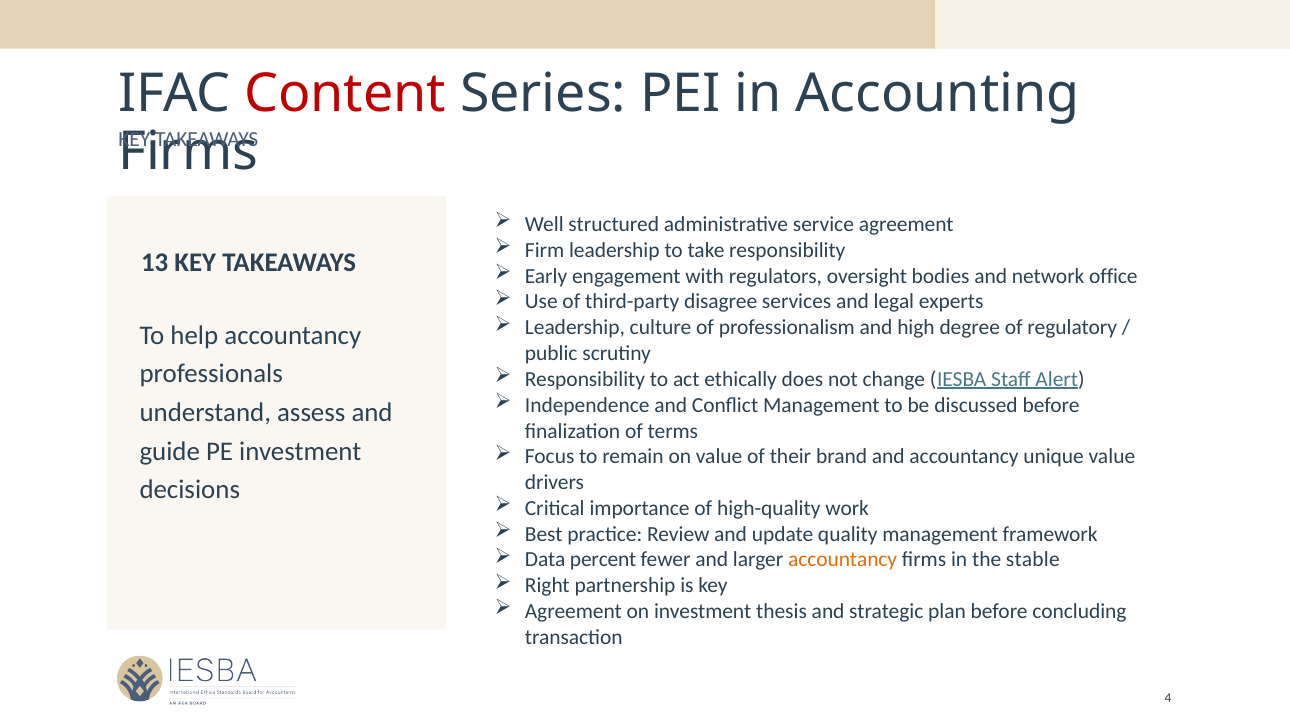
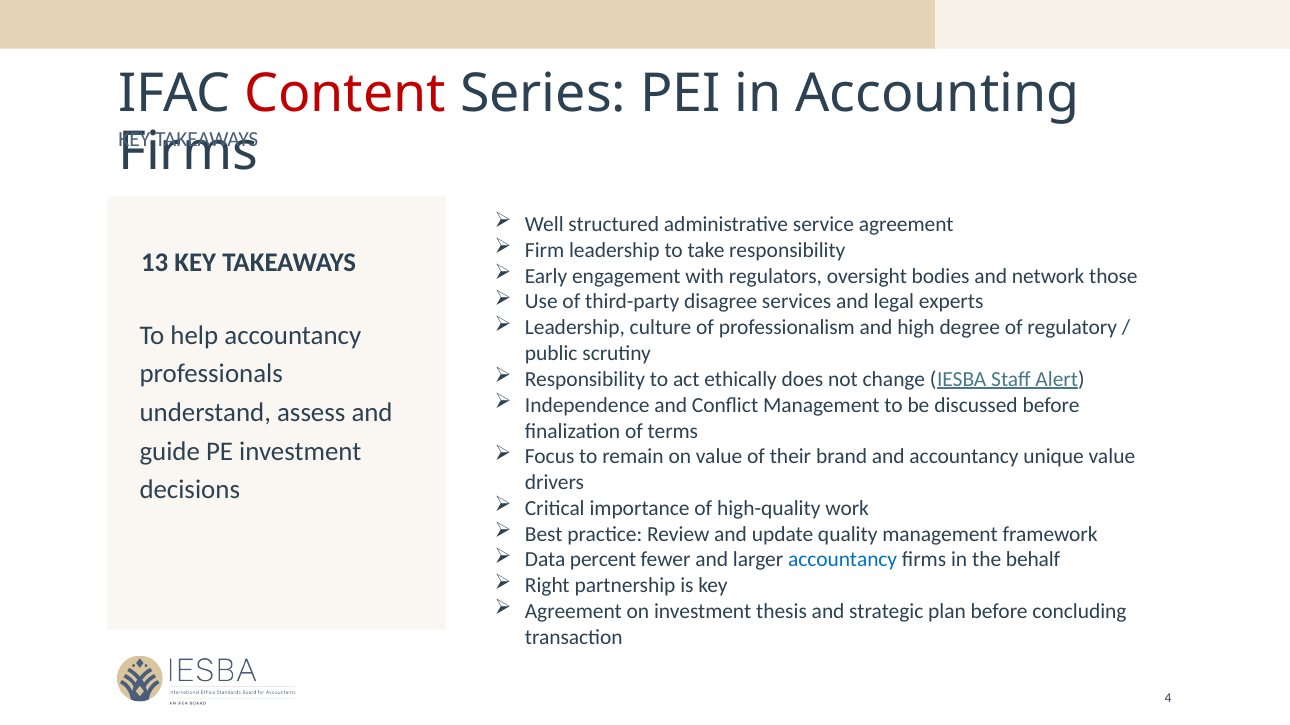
office: office -> those (1113, 276)
accountancy colour: orange -> blue (843, 560)
stable: stable -> behalf (1033, 560)
